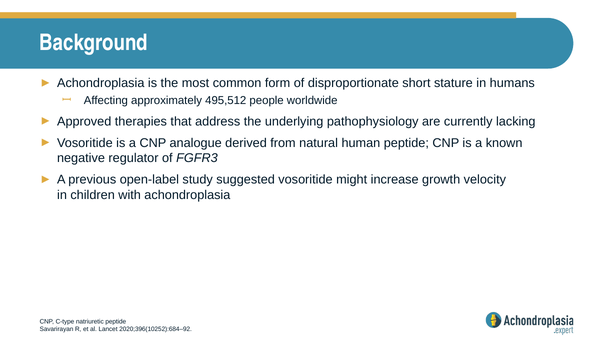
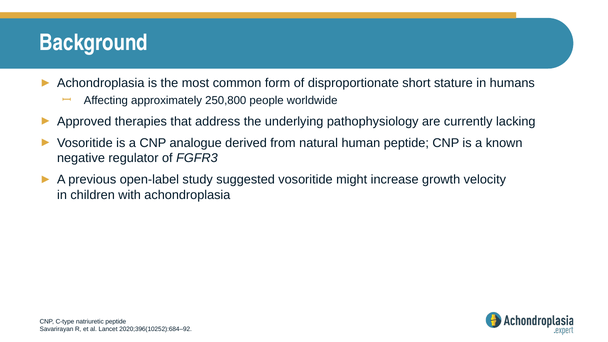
495,512: 495,512 -> 250,800 (226, 101)
